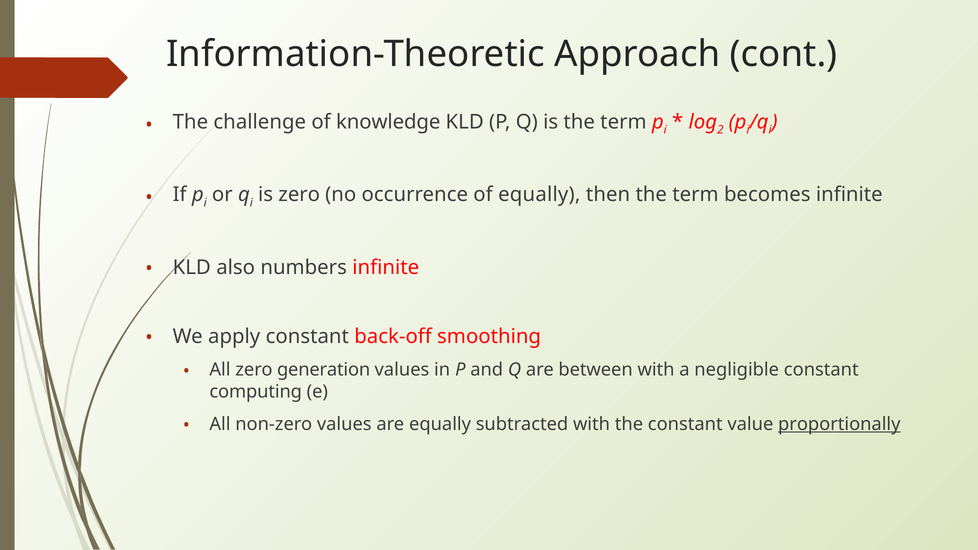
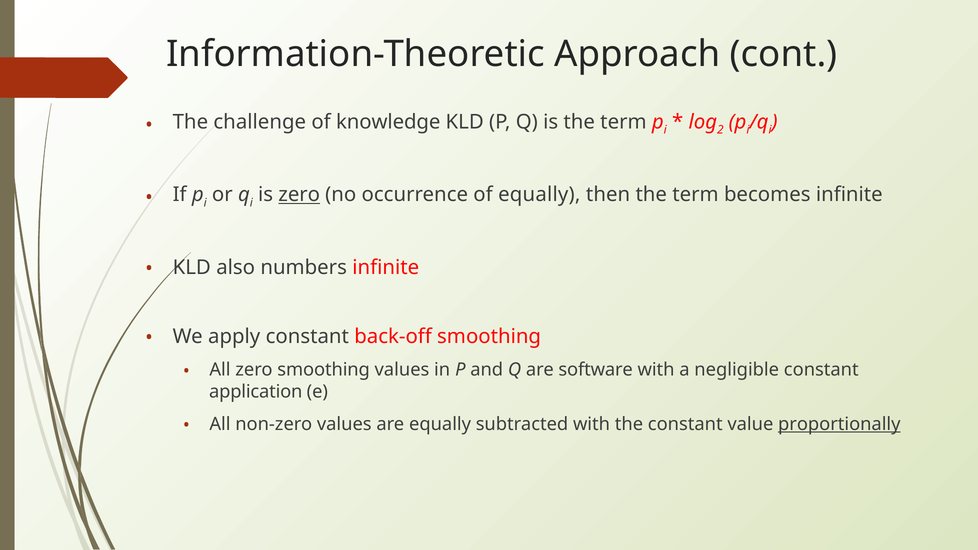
zero underline: none -> present (299, 195)
zero generation: generation -> smoothing (324, 370)
between: between -> software (596, 370)
computing: computing -> application (256, 392)
